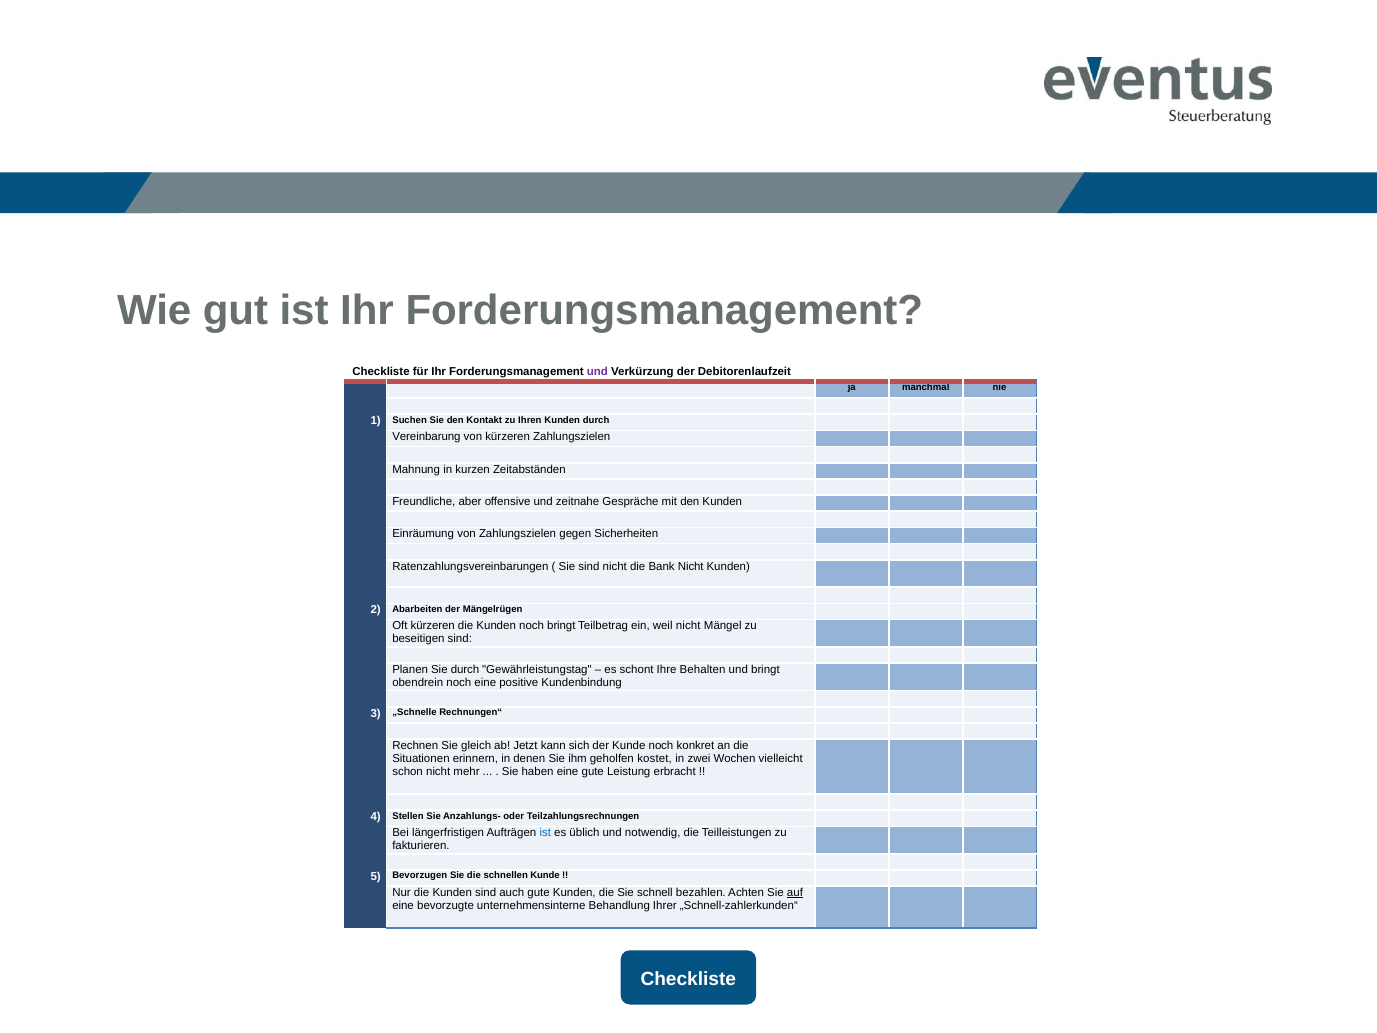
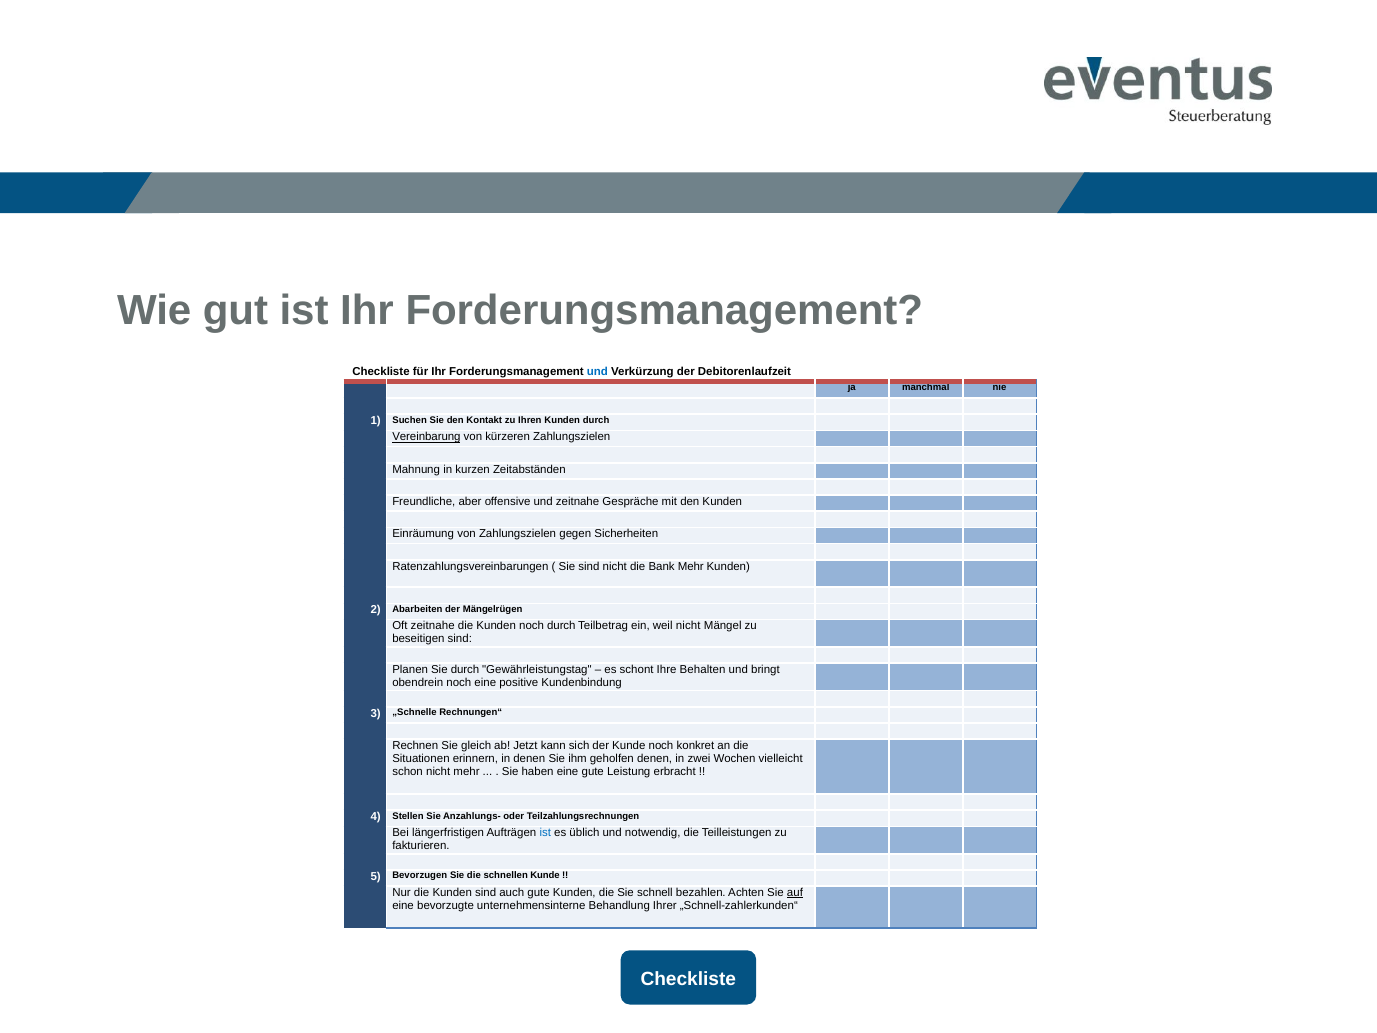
und colour: purple -> blue (597, 371)
Vereinbarung underline: none -> present (426, 437)
Bank Nicht: Nicht -> Mehr (691, 566)
Oft kürzeren: kürzeren -> zeitnahe (433, 626)
noch bringt: bringt -> durch (561, 626)
geholfen kostet: kostet -> denen (655, 758)
